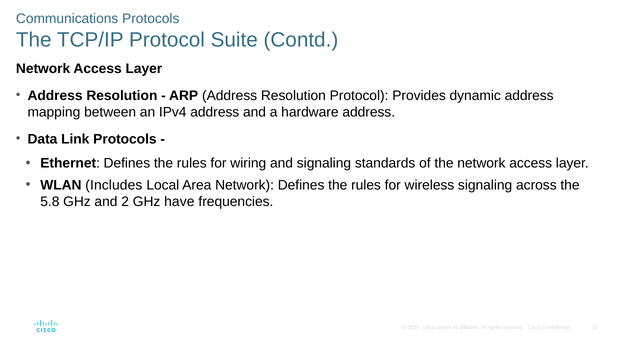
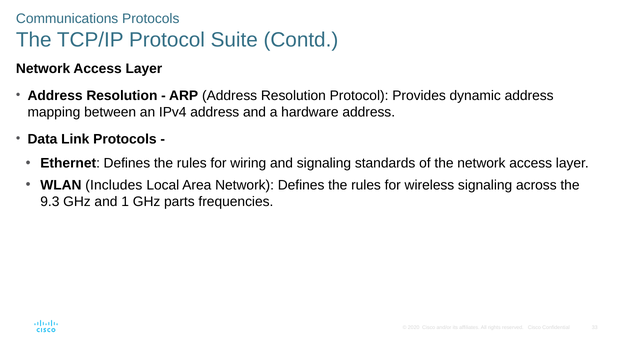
5.8: 5.8 -> 9.3 (50, 202)
2: 2 -> 1 (125, 202)
have: have -> parts (179, 202)
